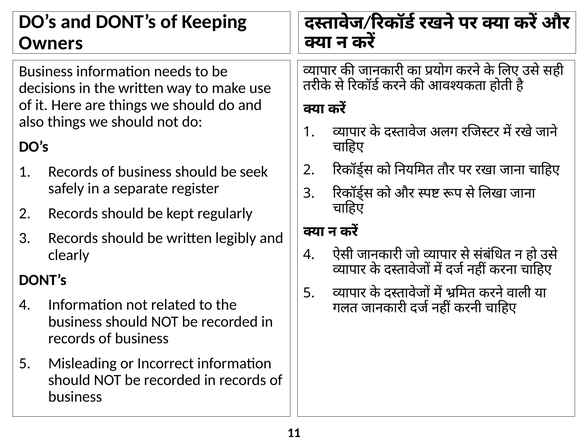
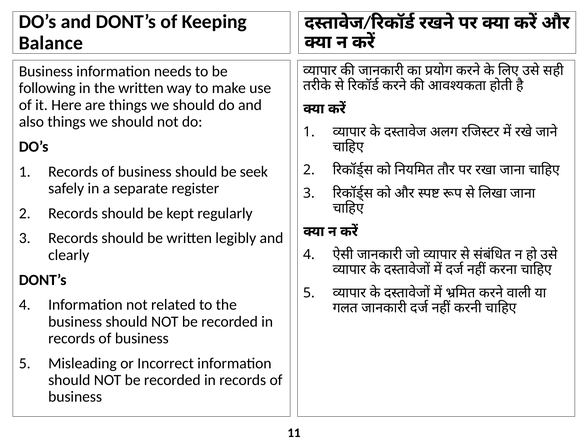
Owners: Owners -> Balance (51, 43)
decisions: decisions -> following (47, 88)
